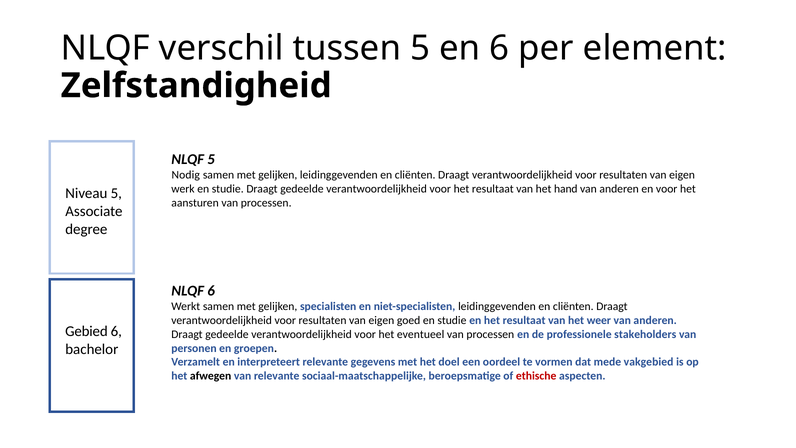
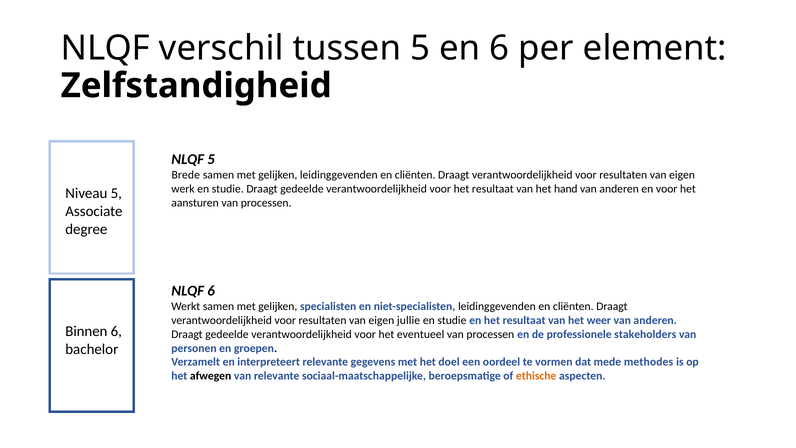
Nodig: Nodig -> Brede (186, 175)
goed: goed -> jullie (409, 320)
Gebied: Gebied -> Binnen (86, 331)
vakgebied: vakgebied -> methodes (649, 362)
ethische colour: red -> orange (536, 376)
